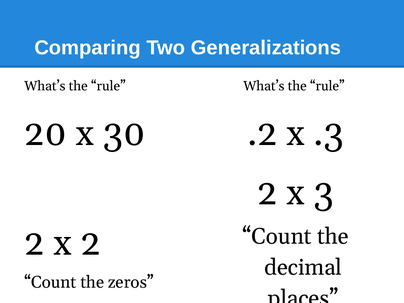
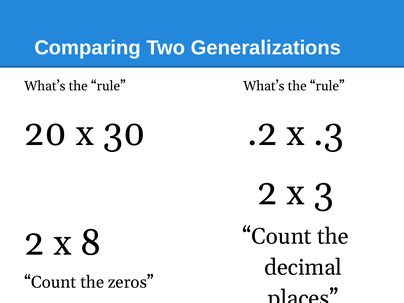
x 2: 2 -> 8 (91, 243)
